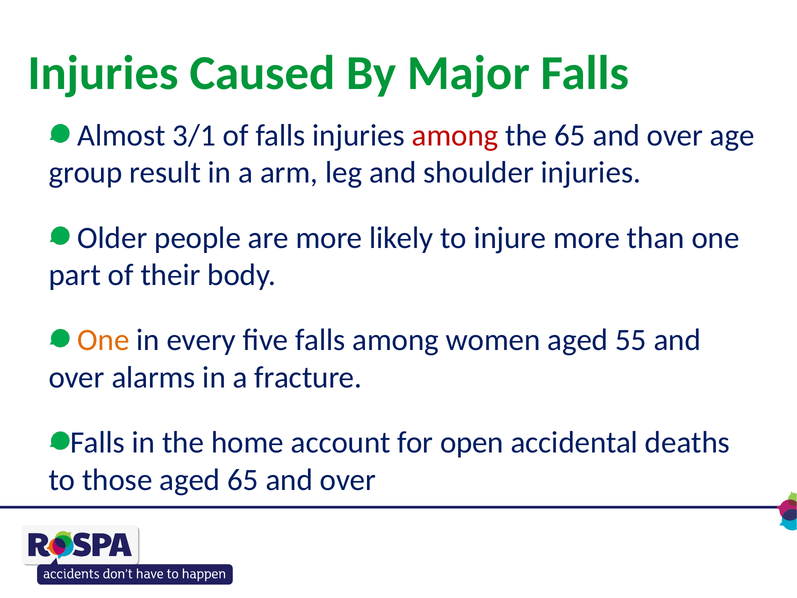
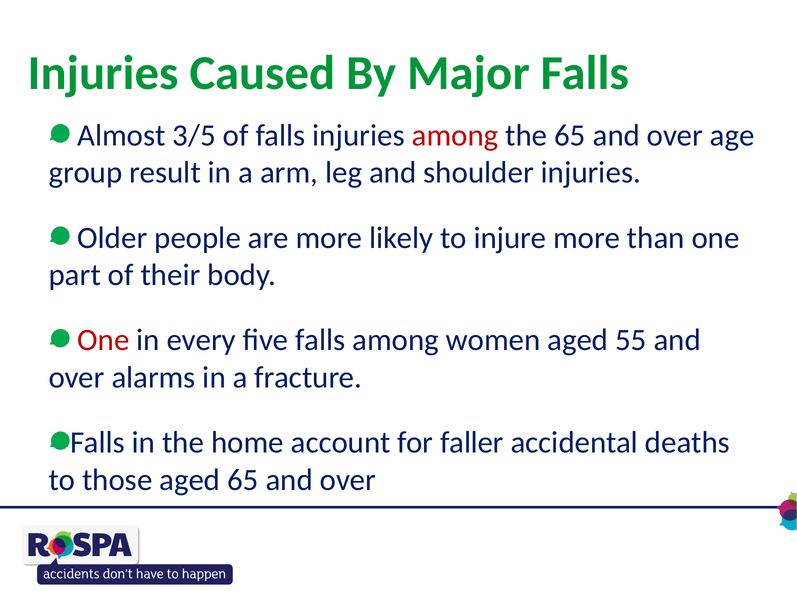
3/1: 3/1 -> 3/5 (194, 135)
One colour: orange -> red (103, 340)
open: open -> faller (472, 442)
